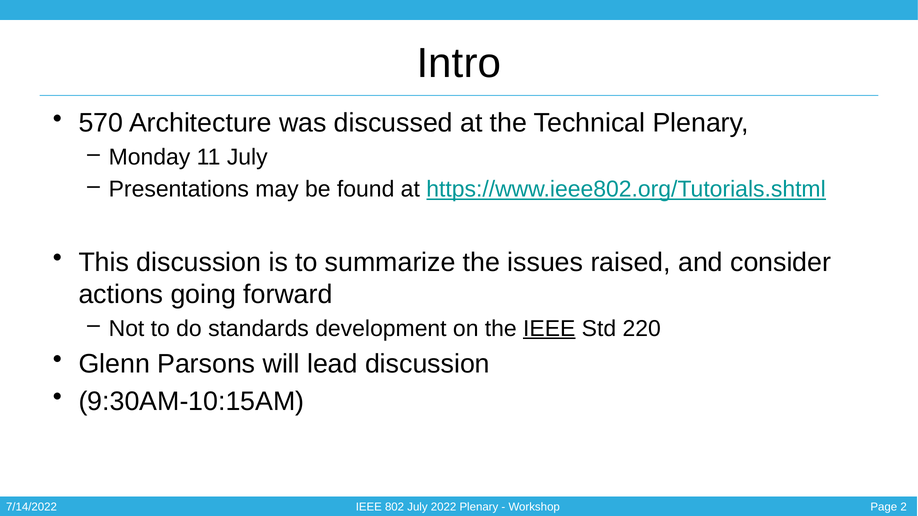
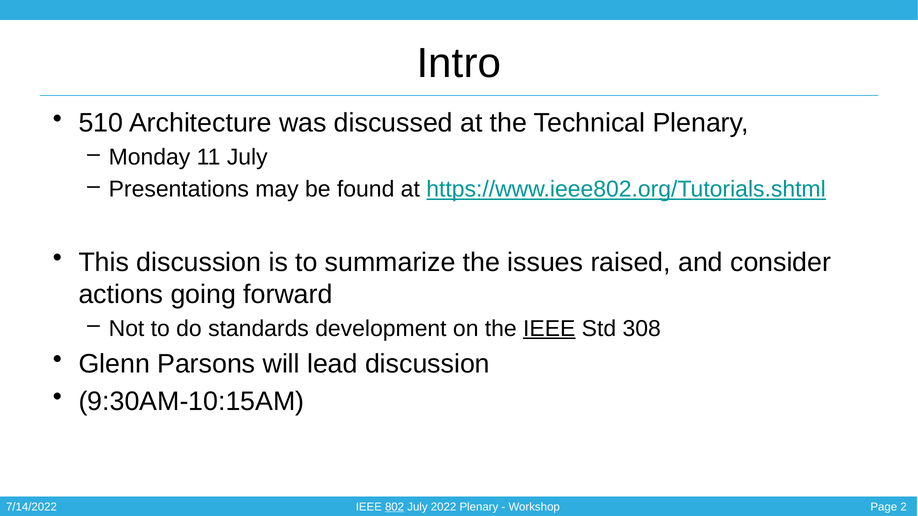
570: 570 -> 510 (101, 123)
220: 220 -> 308 (642, 329)
802 underline: none -> present (395, 507)
